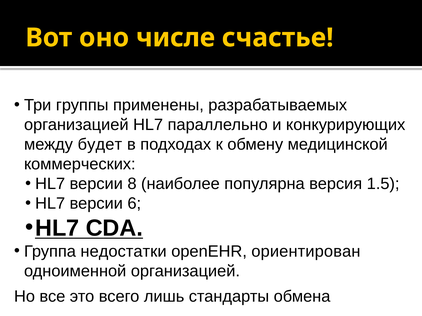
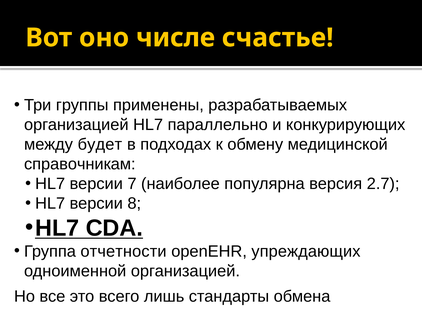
коммерческих: коммерческих -> справочникам (80, 164)
8: 8 -> 7 (132, 184)
1.5: 1.5 -> 2.7 (383, 184)
6: 6 -> 8 (134, 204)
недостатки: недостатки -> отчетности (124, 252)
ориентирован: ориентирован -> упреждающих (306, 252)
